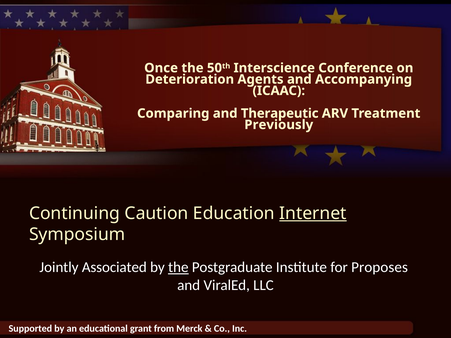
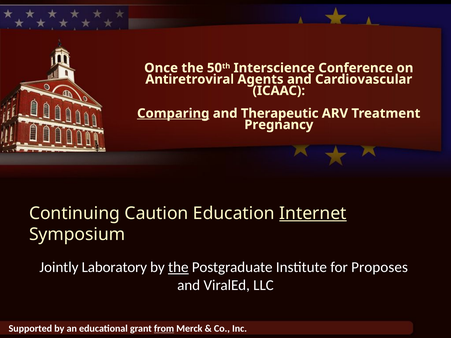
Deterioration: Deterioration -> Antiretroviral (190, 79)
Accompanying: Accompanying -> Cardiovascular (364, 79)
Comparing underline: none -> present (173, 113)
Previously: Previously -> Pregnancy (279, 125)
Associated: Associated -> Laboratory (114, 268)
from underline: none -> present (164, 329)
